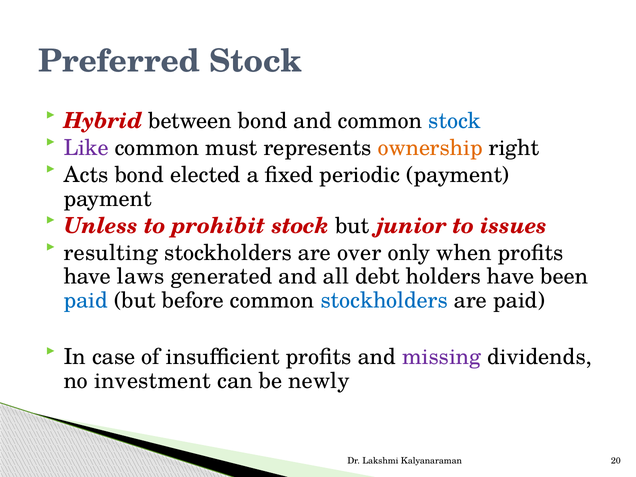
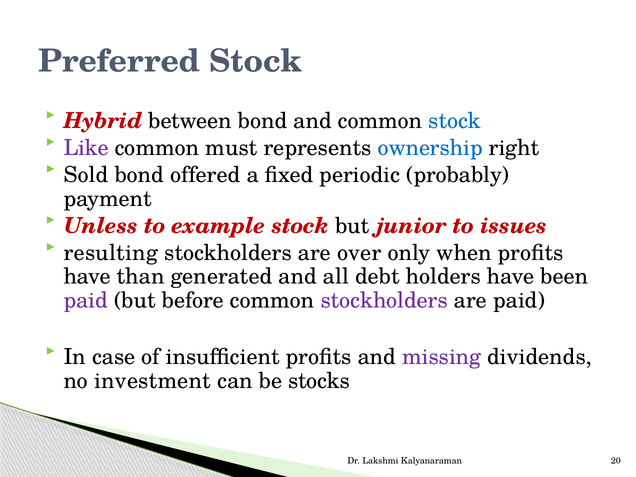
ownership colour: orange -> blue (430, 148)
Acts: Acts -> Sold (86, 175)
elected: elected -> offered (205, 175)
periodic payment: payment -> probably (458, 175)
prohibit: prohibit -> example (218, 226)
laws: laws -> than (141, 277)
paid colour: blue -> purple (86, 300)
stockholders colour: blue -> purple (384, 300)
newly: newly -> stocks (319, 381)
